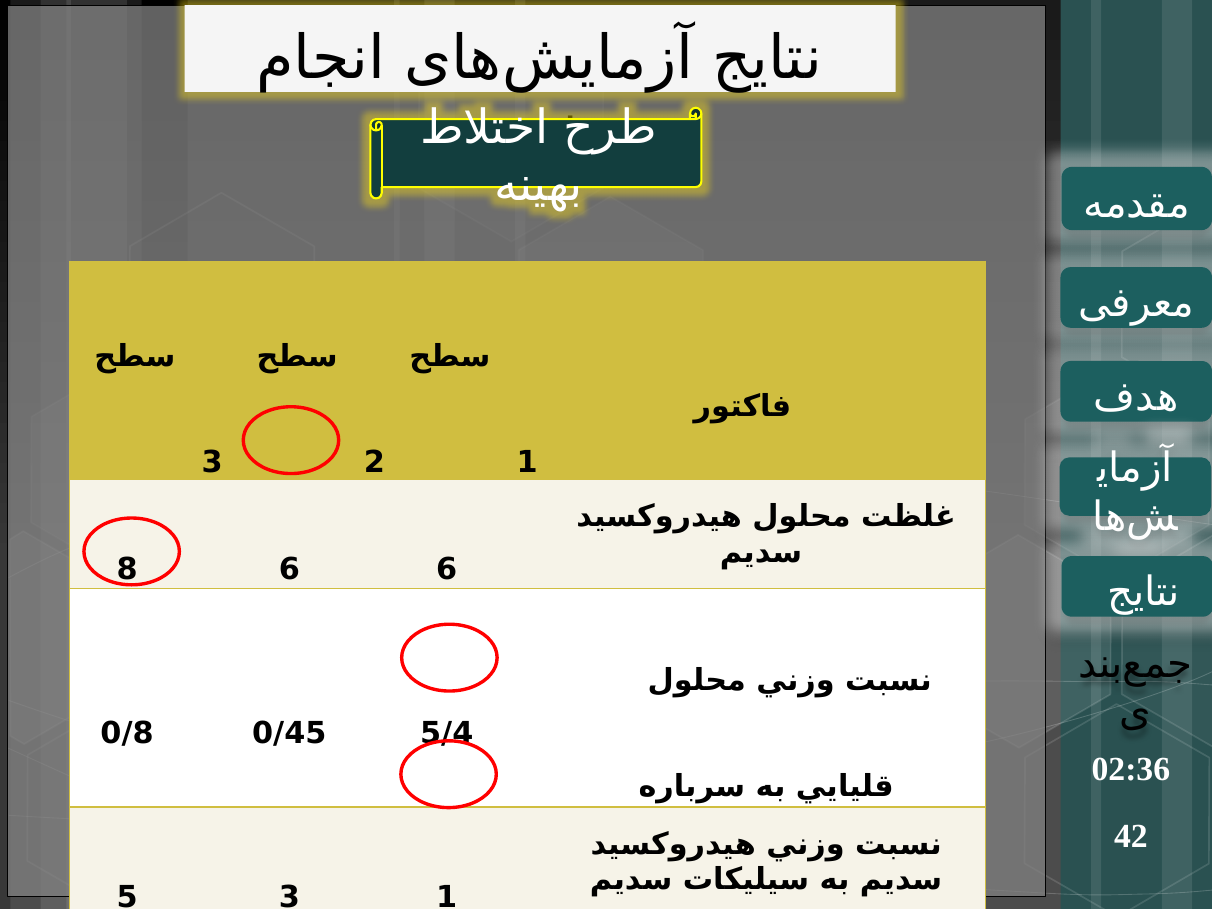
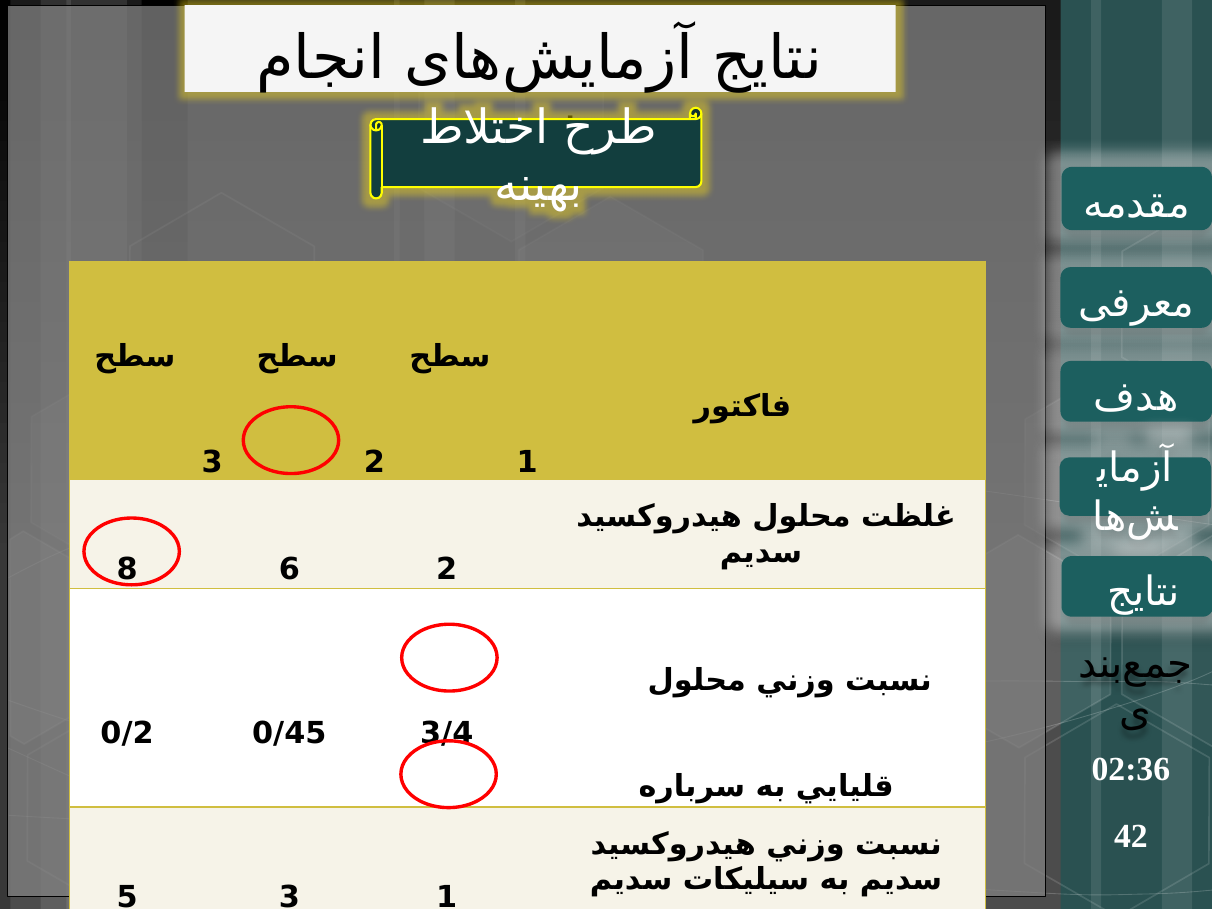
6 6: 6 -> 2 (447, 570)
0/8: 0/8 -> 0/2 (127, 733)
5/4: 5/4 -> 3/4 (447, 733)
